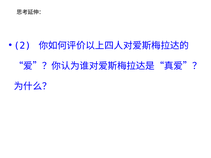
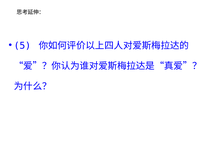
2: 2 -> 5 (22, 46)
